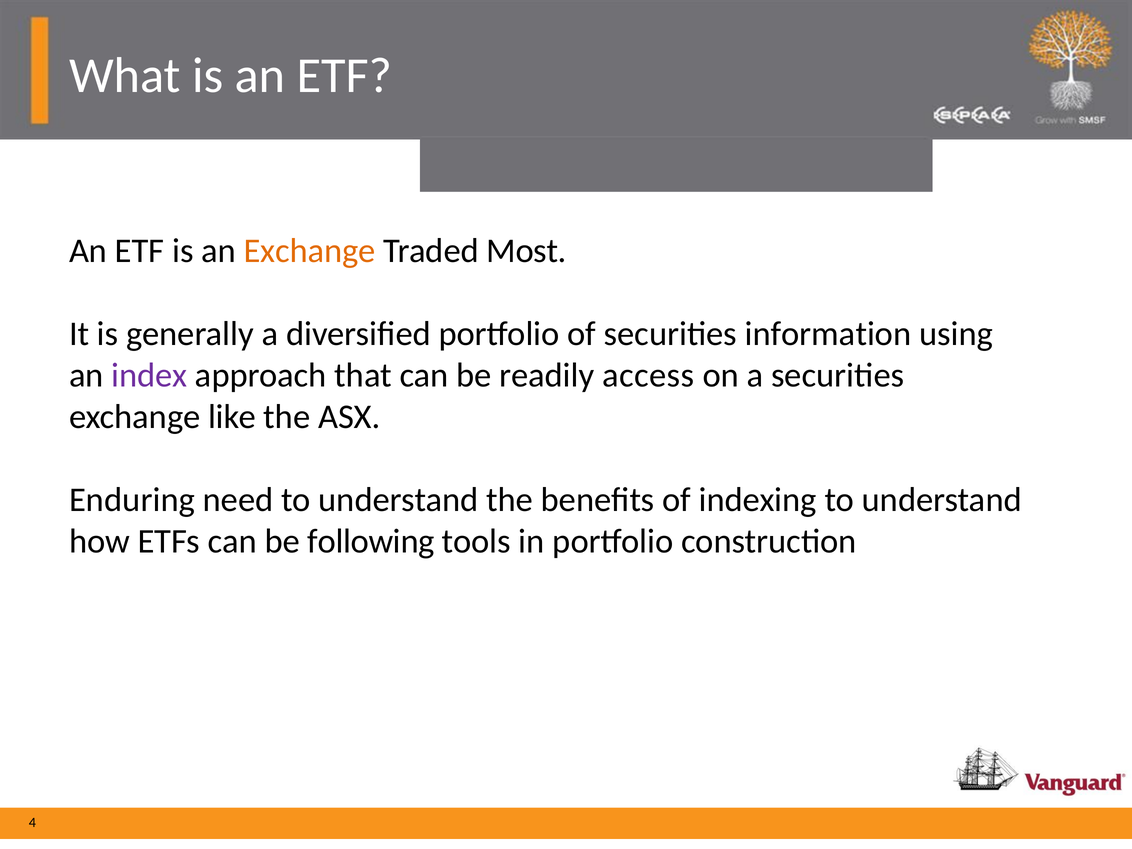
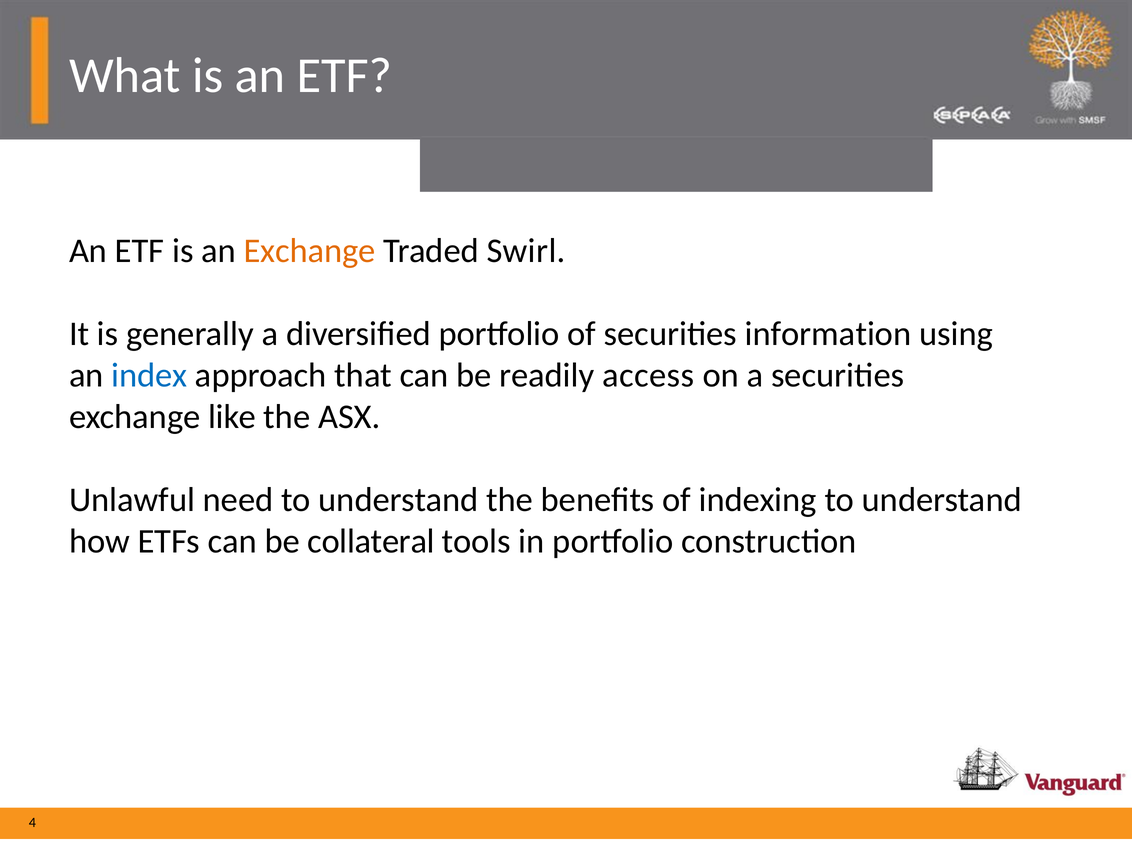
Most: Most -> Swirl (526, 251)
index colour: purple -> blue (149, 375)
Enduring: Enduring -> Unlawful (132, 500)
following: following -> collateral (371, 541)
